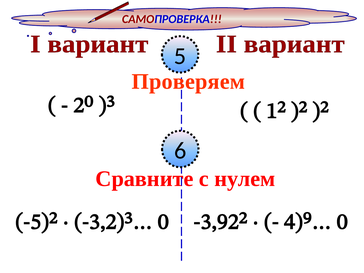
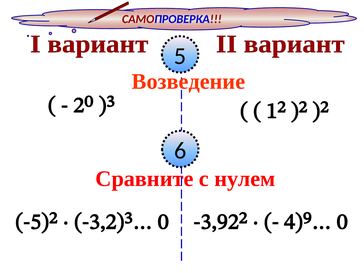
Проверяем: Проверяем -> Возведение (188, 82)
